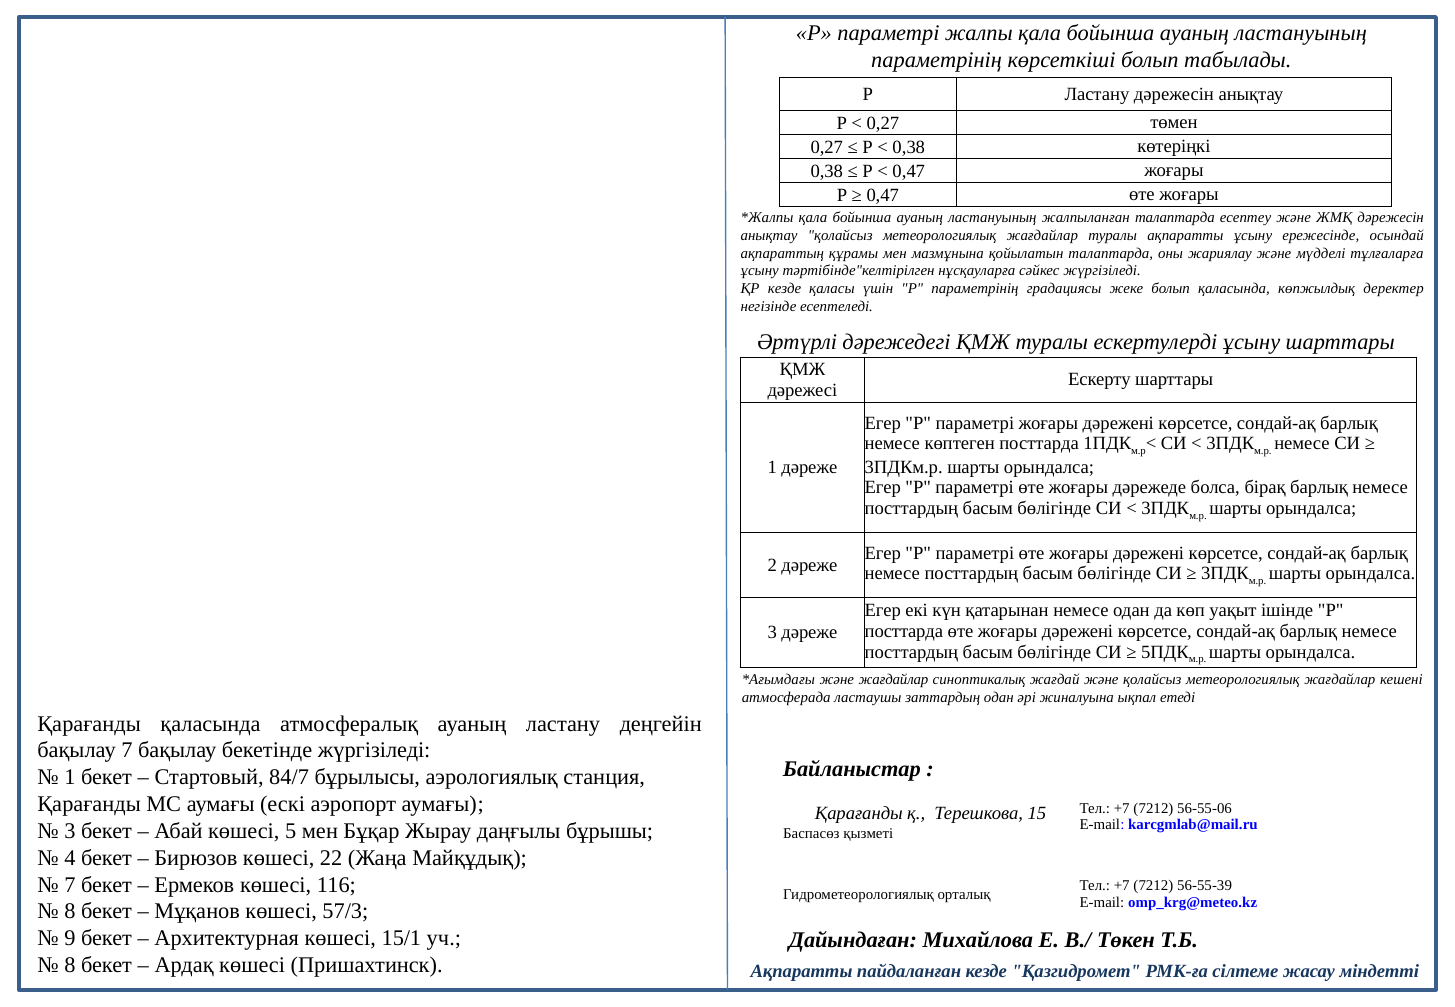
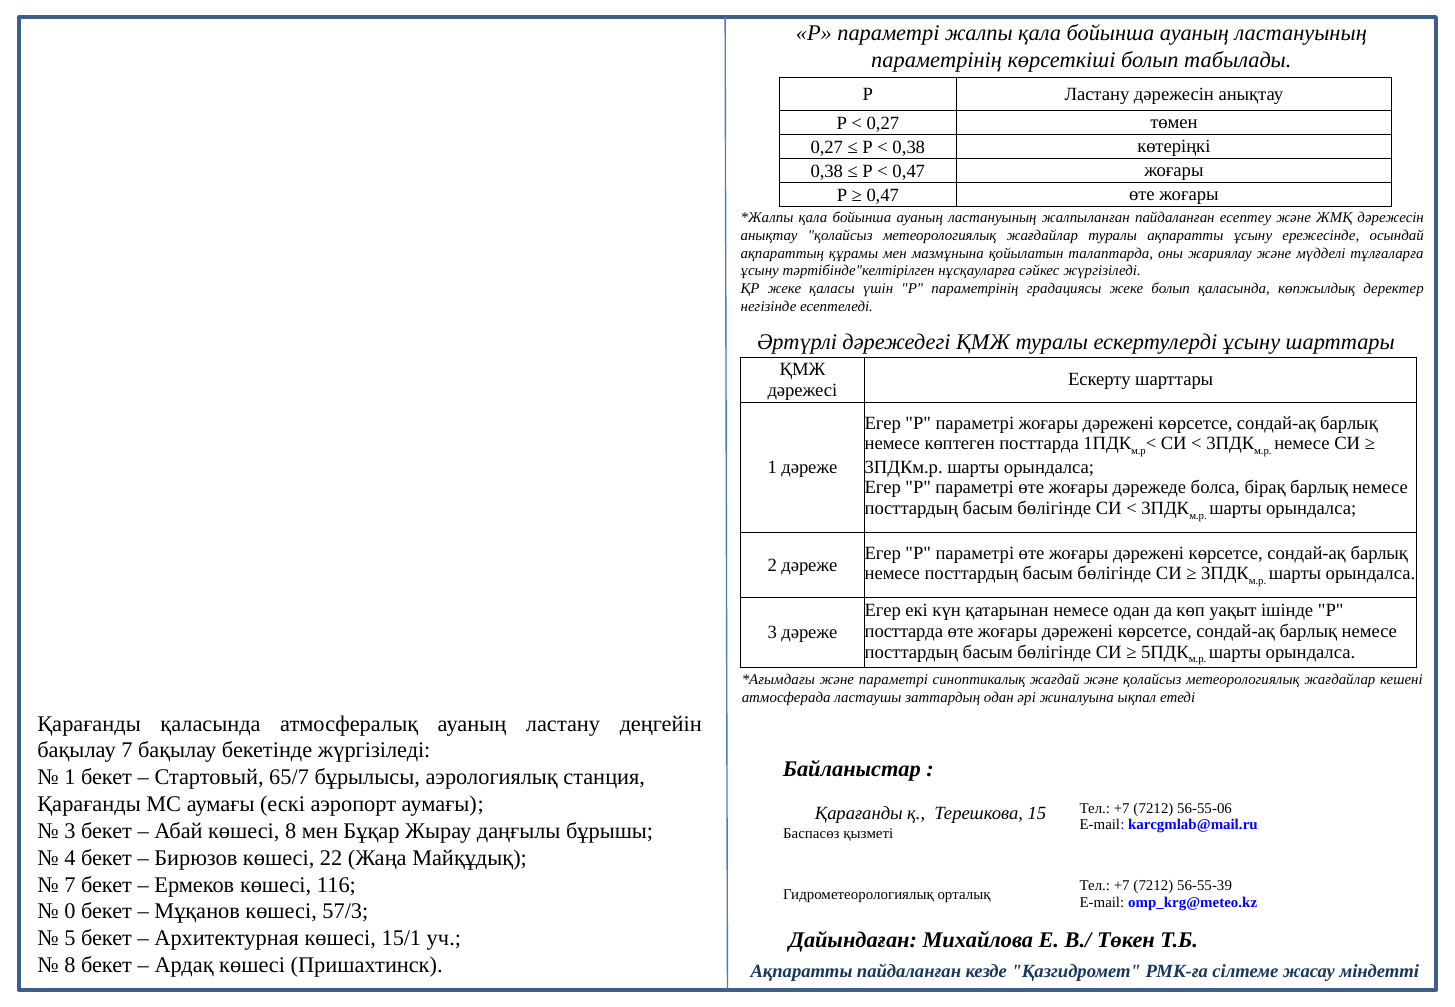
жалпыланған талаптарда: талаптарда -> пайдаланған (1175, 217)
ҚР кезде: кезде -> жеке (785, 289)
және жағдайлар: жағдайлар -> параметрі (893, 680)
84/7: 84/7 -> 65/7 (289, 778)
көшесі 5: 5 -> 8 (291, 831)
8: 8 -> 0 (70, 912)
9: 9 -> 5 (70, 939)
